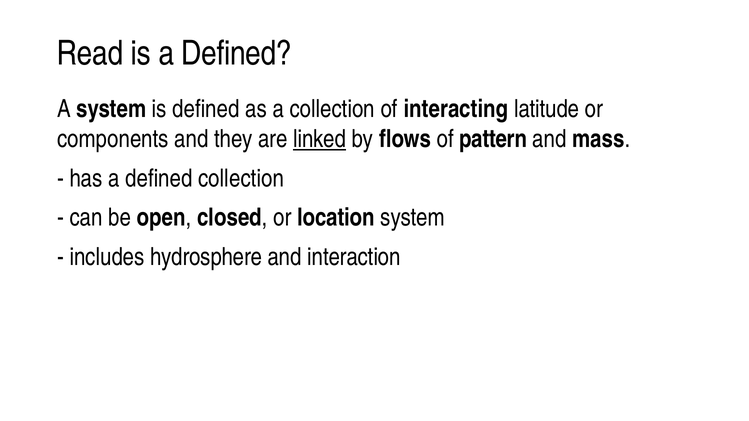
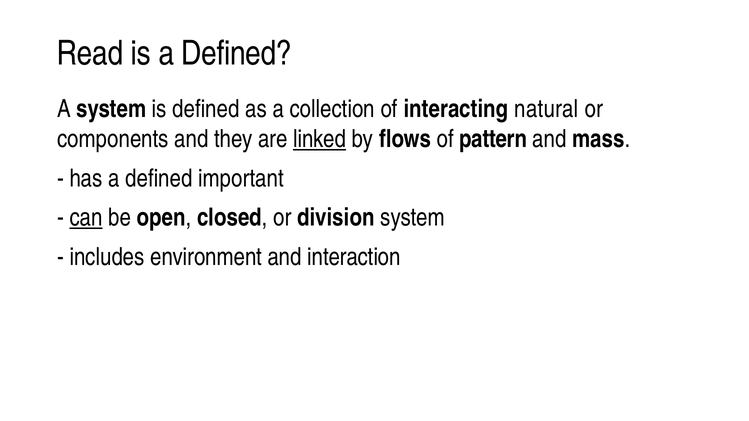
latitude: latitude -> natural (546, 109)
defined collection: collection -> important (241, 179)
can underline: none -> present (86, 218)
location: location -> division (336, 218)
hydrosphere: hydrosphere -> environment (206, 257)
